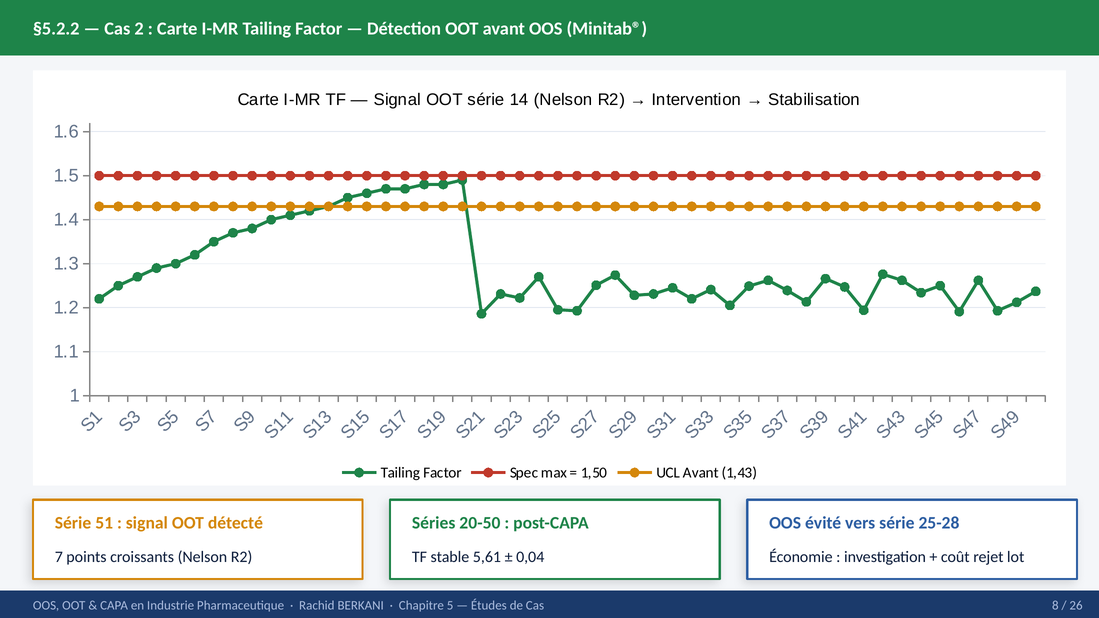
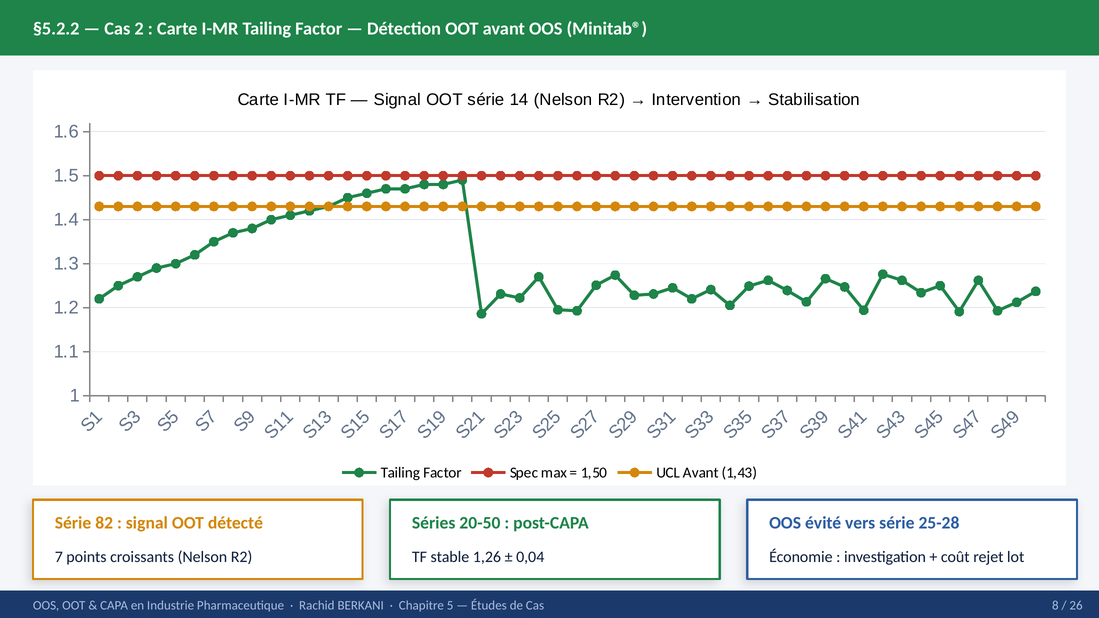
51: 51 -> 82 (104, 523)
5,61: 5,61 -> 1,26 (487, 557)
